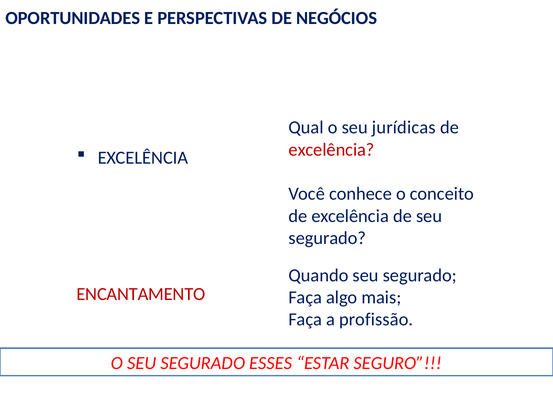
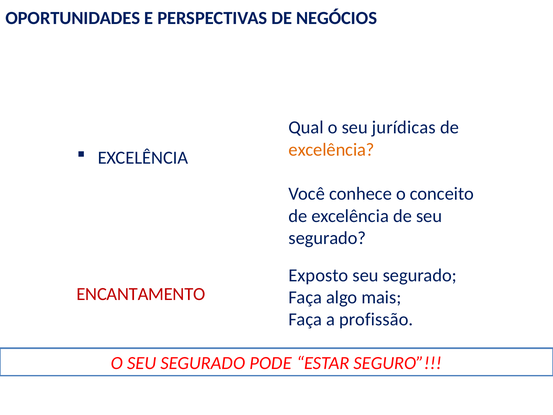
excelência colour: red -> orange (332, 149)
Quando: Quando -> Exposto (318, 275)
ESSES: ESSES -> PODE (271, 363)
